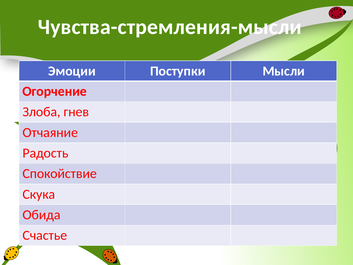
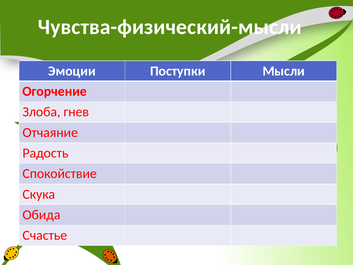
Чувства-стремления-мысли: Чувства-стремления-мысли -> Чувства-физический-мысли (170, 27)
